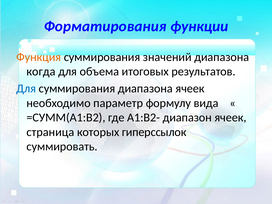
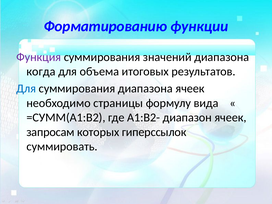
Форматирования: Форматирования -> Форматированию (105, 26)
Функция colour: orange -> purple (39, 57)
параметр: параметр -> страницы (118, 103)
страница: страница -> запросам (50, 132)
